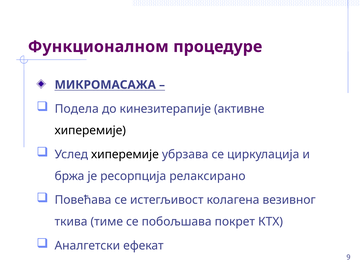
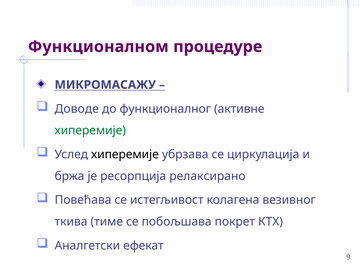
МИКРОМАСАЖА: МИКРОМАСАЖА -> МИКРОМАСАЖУ (105, 85)
Подела: Подела -> Доводе (77, 109)
кинезитерапије: кинезитерапије -> функционалног (165, 109)
хиперемије colour: black -> green (90, 130)
